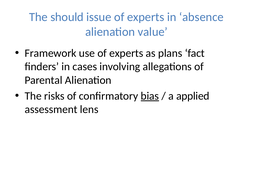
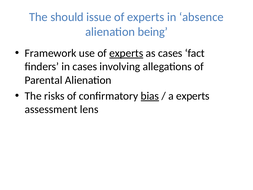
value: value -> being (153, 32)
experts underline: none -> present (126, 53)
as plans: plans -> cases (170, 53)
a applied: applied -> experts (193, 96)
